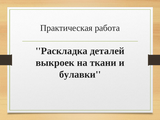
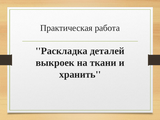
булавки: булавки -> хранить (80, 74)
